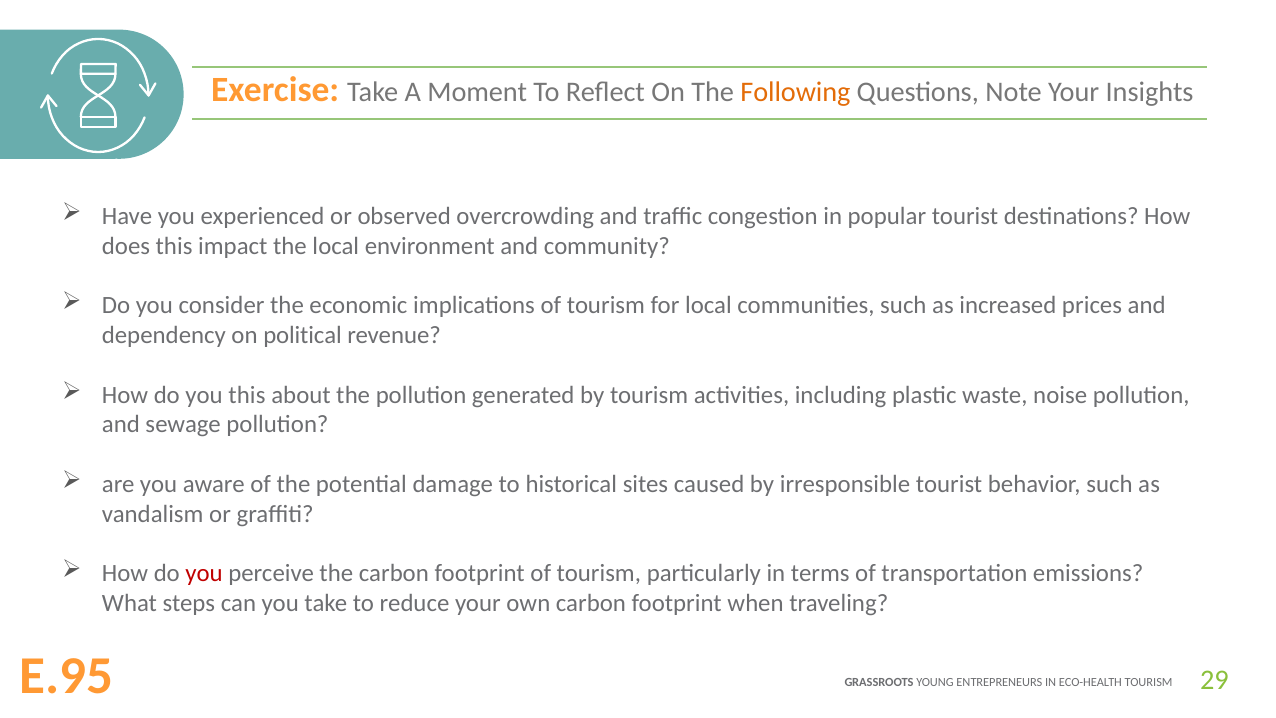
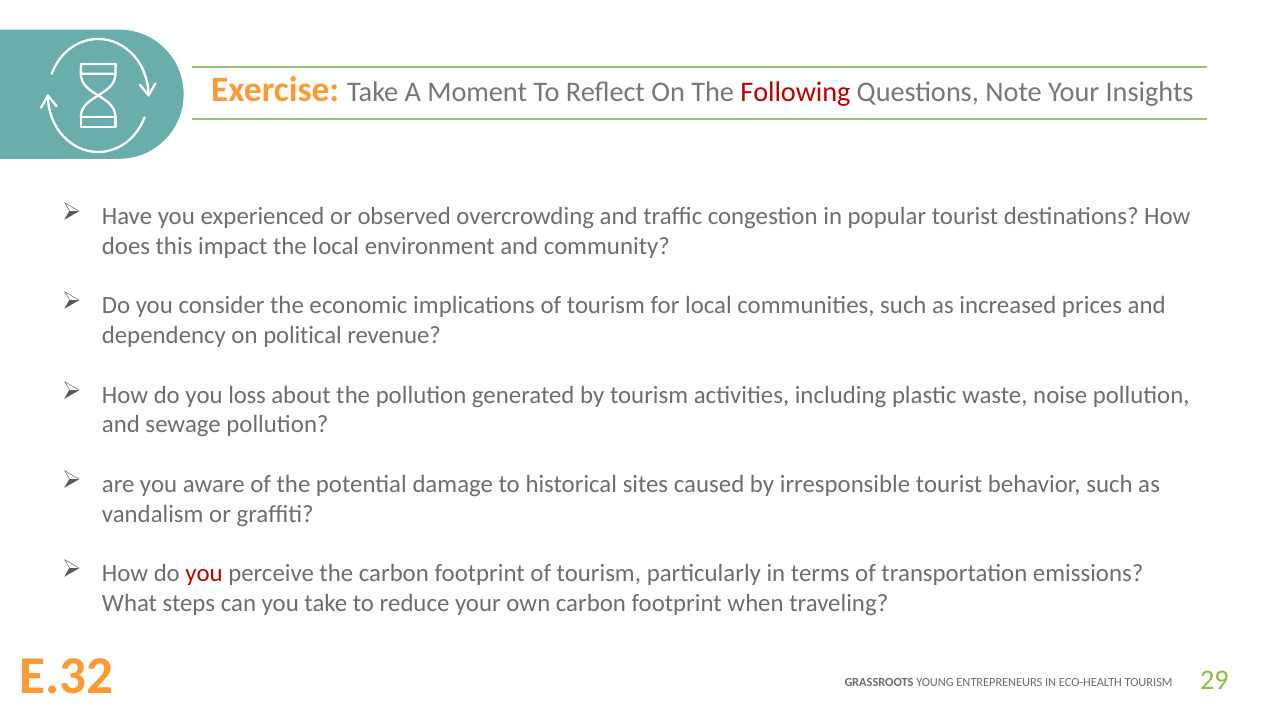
Following colour: orange -> red (795, 92)
you this: this -> loss (247, 395)
E.95: E.95 -> E.32 (66, 676)
